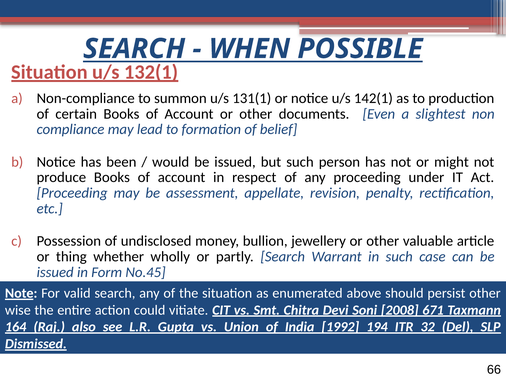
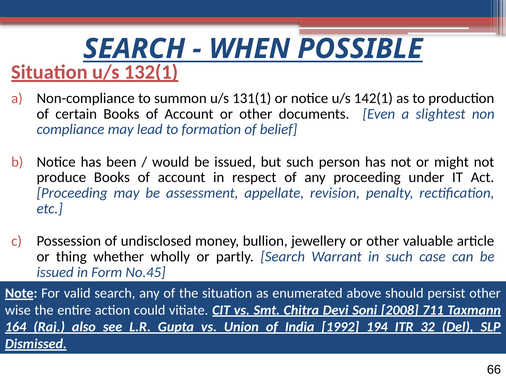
671: 671 -> 711 (433, 311)
